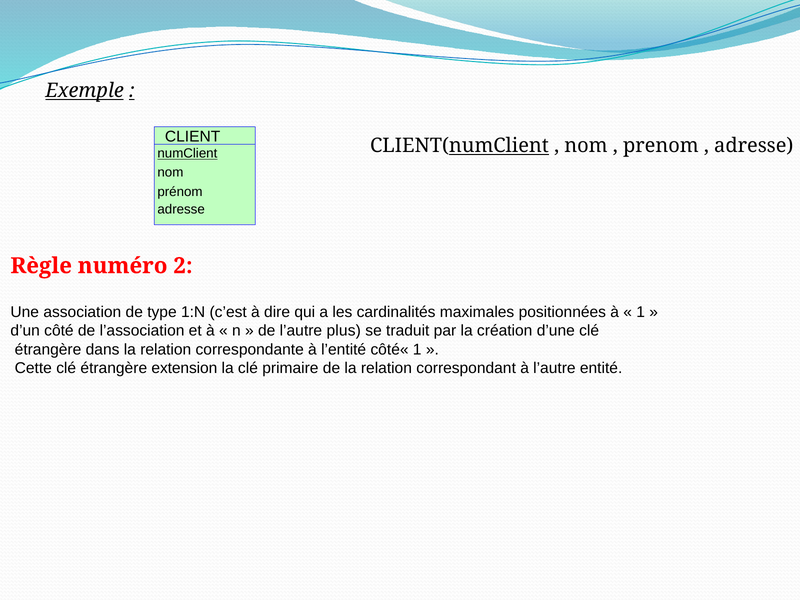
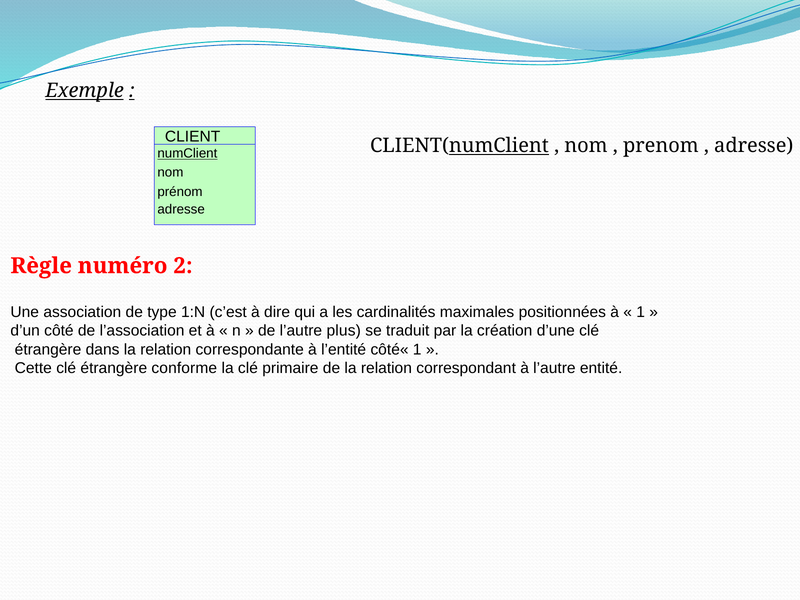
extension: extension -> conforme (184, 368)
